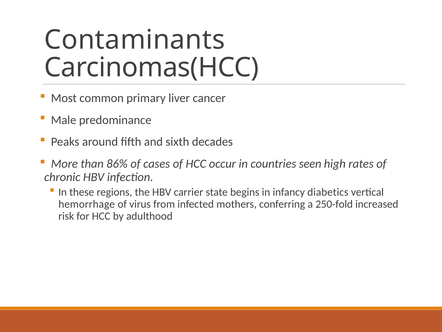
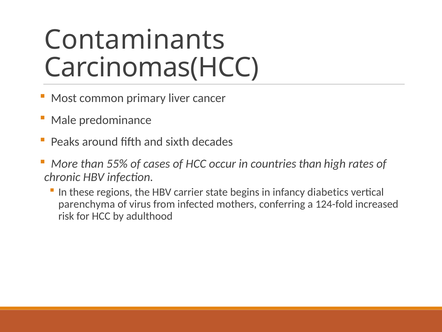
86%: 86% -> 55% (117, 164)
countries seen: seen -> than (310, 164)
hemorrhage: hemorrhage -> parenchyma (87, 204)
250-fold: 250-fold -> 124-fold (334, 204)
